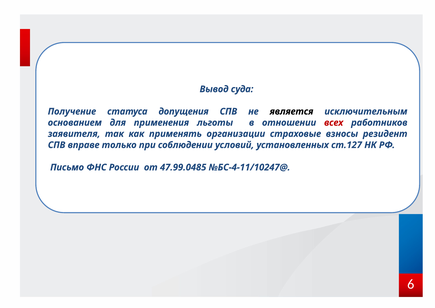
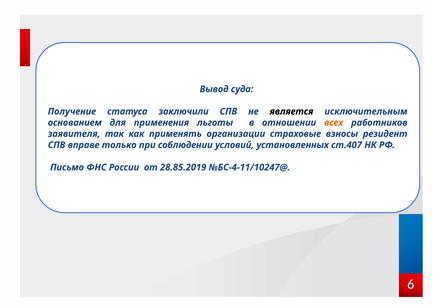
допущения: допущения -> заключили (184, 111)
всех colour: red -> orange (334, 122)
ст.127: ст.127 -> ст.407 (347, 145)
47.99.0485: 47.99.0485 -> 28.85.2019 (183, 167)
